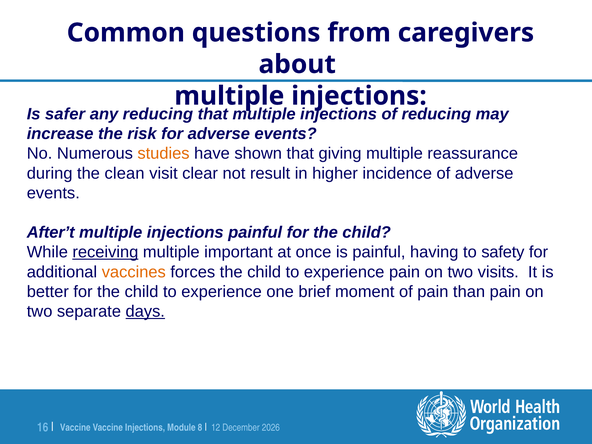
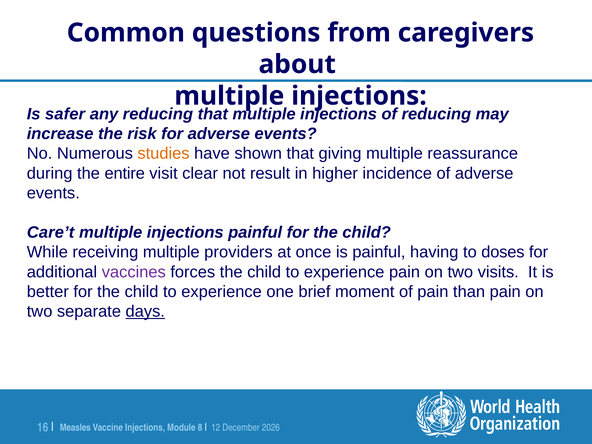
clean: clean -> entire (125, 173)
After’t: After’t -> Care’t (51, 232)
receiving underline: present -> none (105, 252)
important: important -> providers (238, 252)
safety: safety -> doses (503, 252)
vaccines colour: orange -> purple (134, 272)
Vaccine: Vaccine -> Measles (75, 428)
